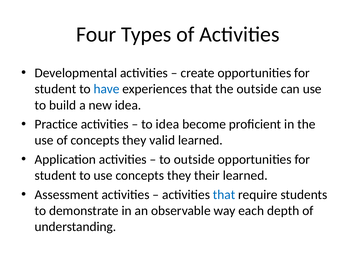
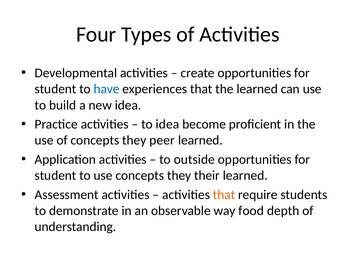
the outside: outside -> learned (257, 89)
valid: valid -> peer (162, 140)
that colour: blue -> orange (224, 195)
each: each -> food (251, 211)
